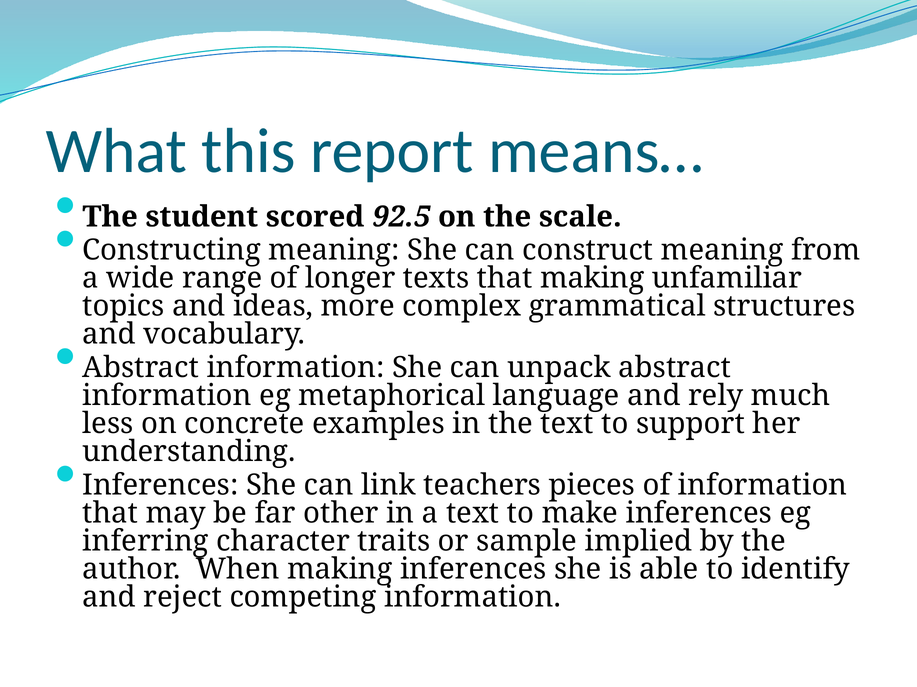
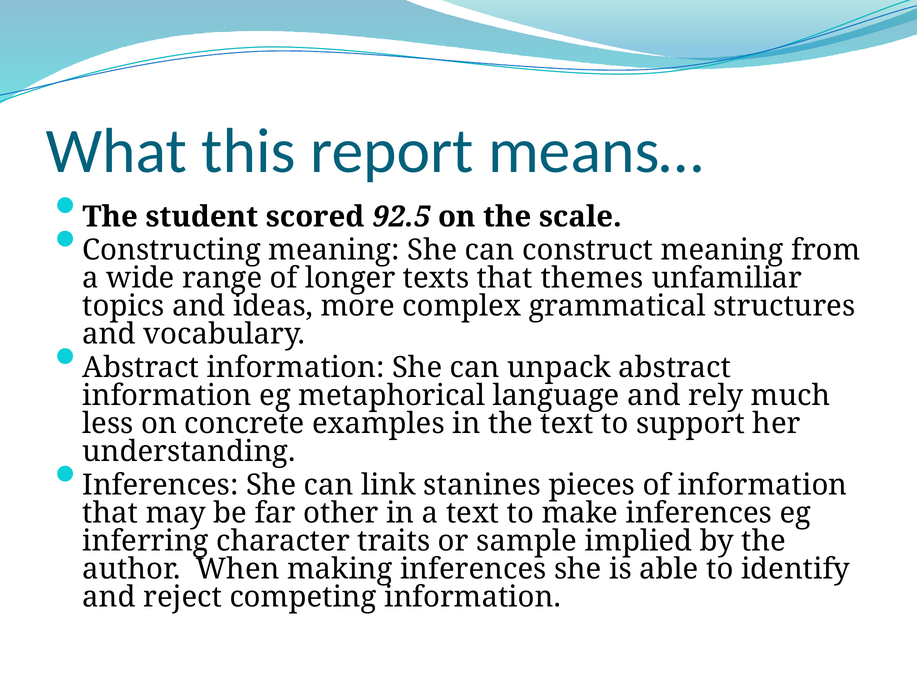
that making: making -> themes (592, 278)
teachers: teachers -> stanines (482, 486)
